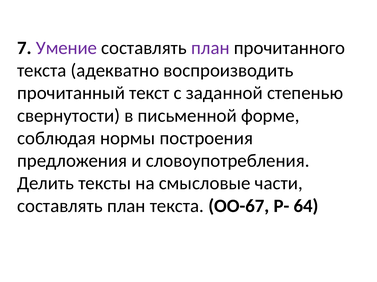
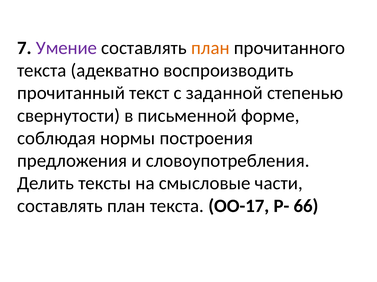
план colour: purple -> orange (210, 48)
ОО-67: ОО-67 -> ОО-17 (239, 206)
64: 64 -> 66 (306, 206)
